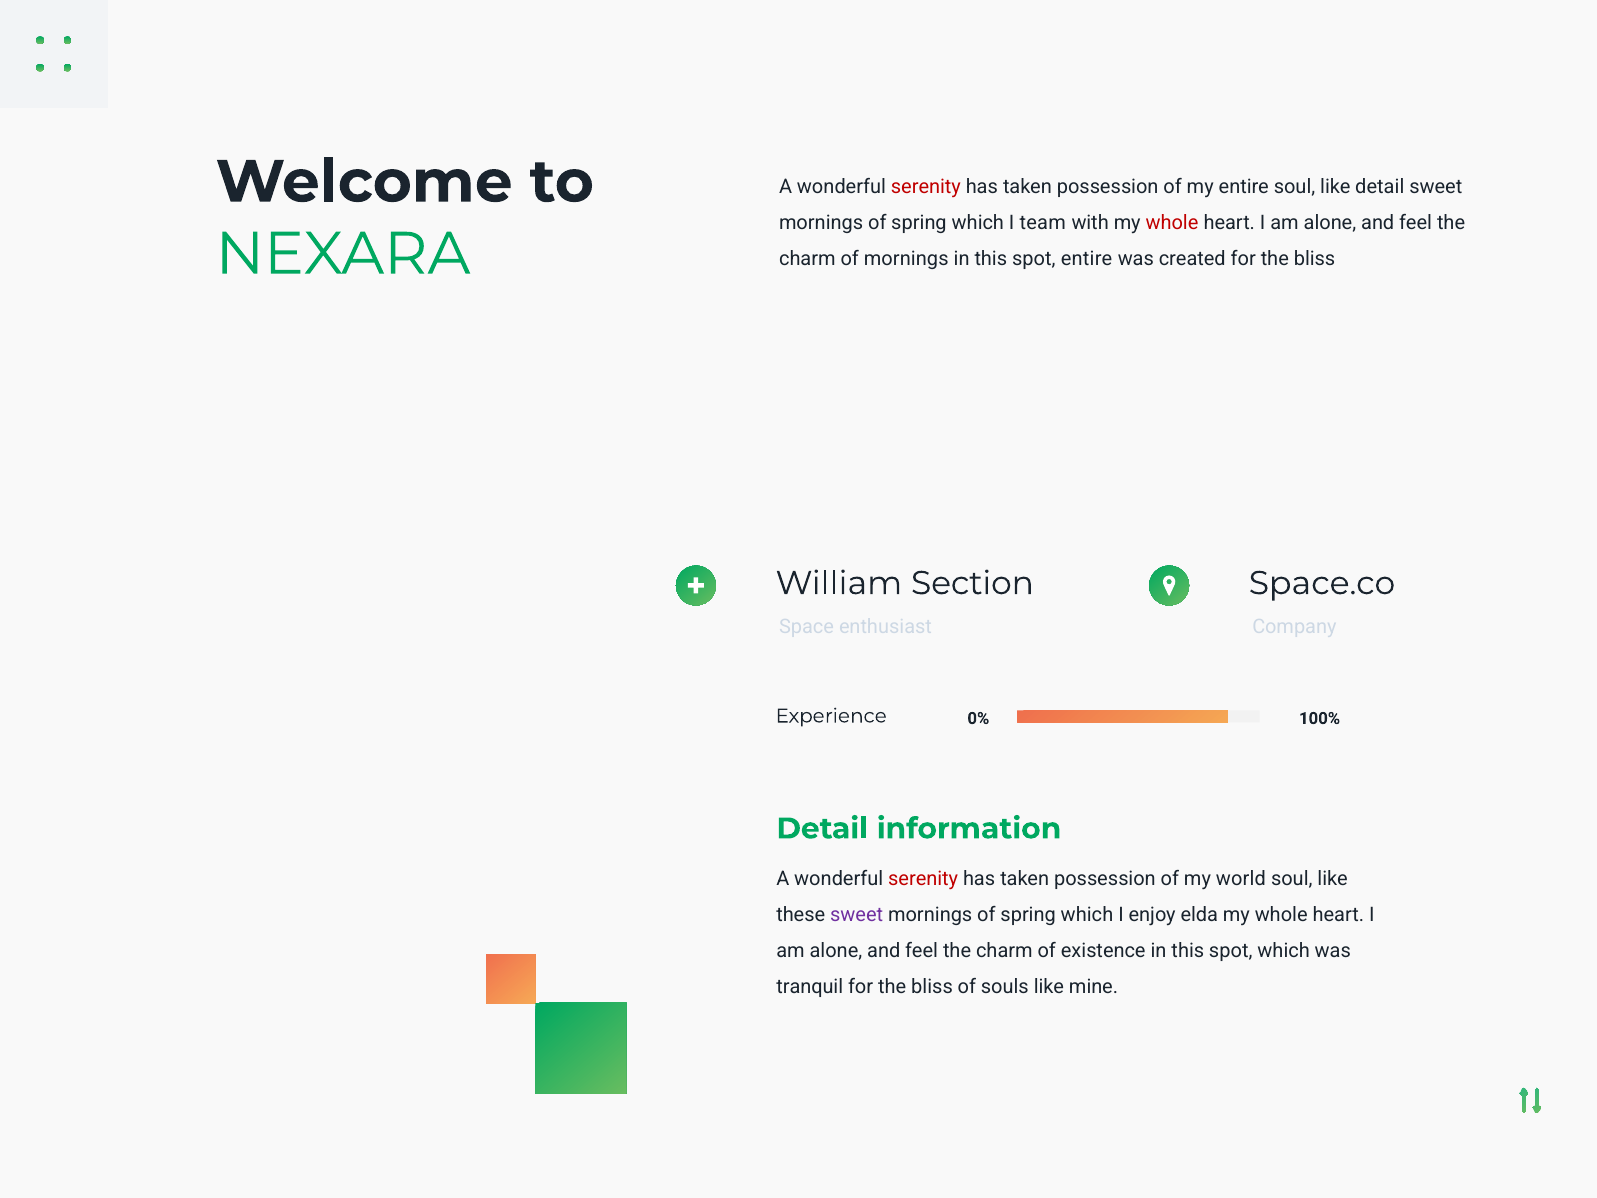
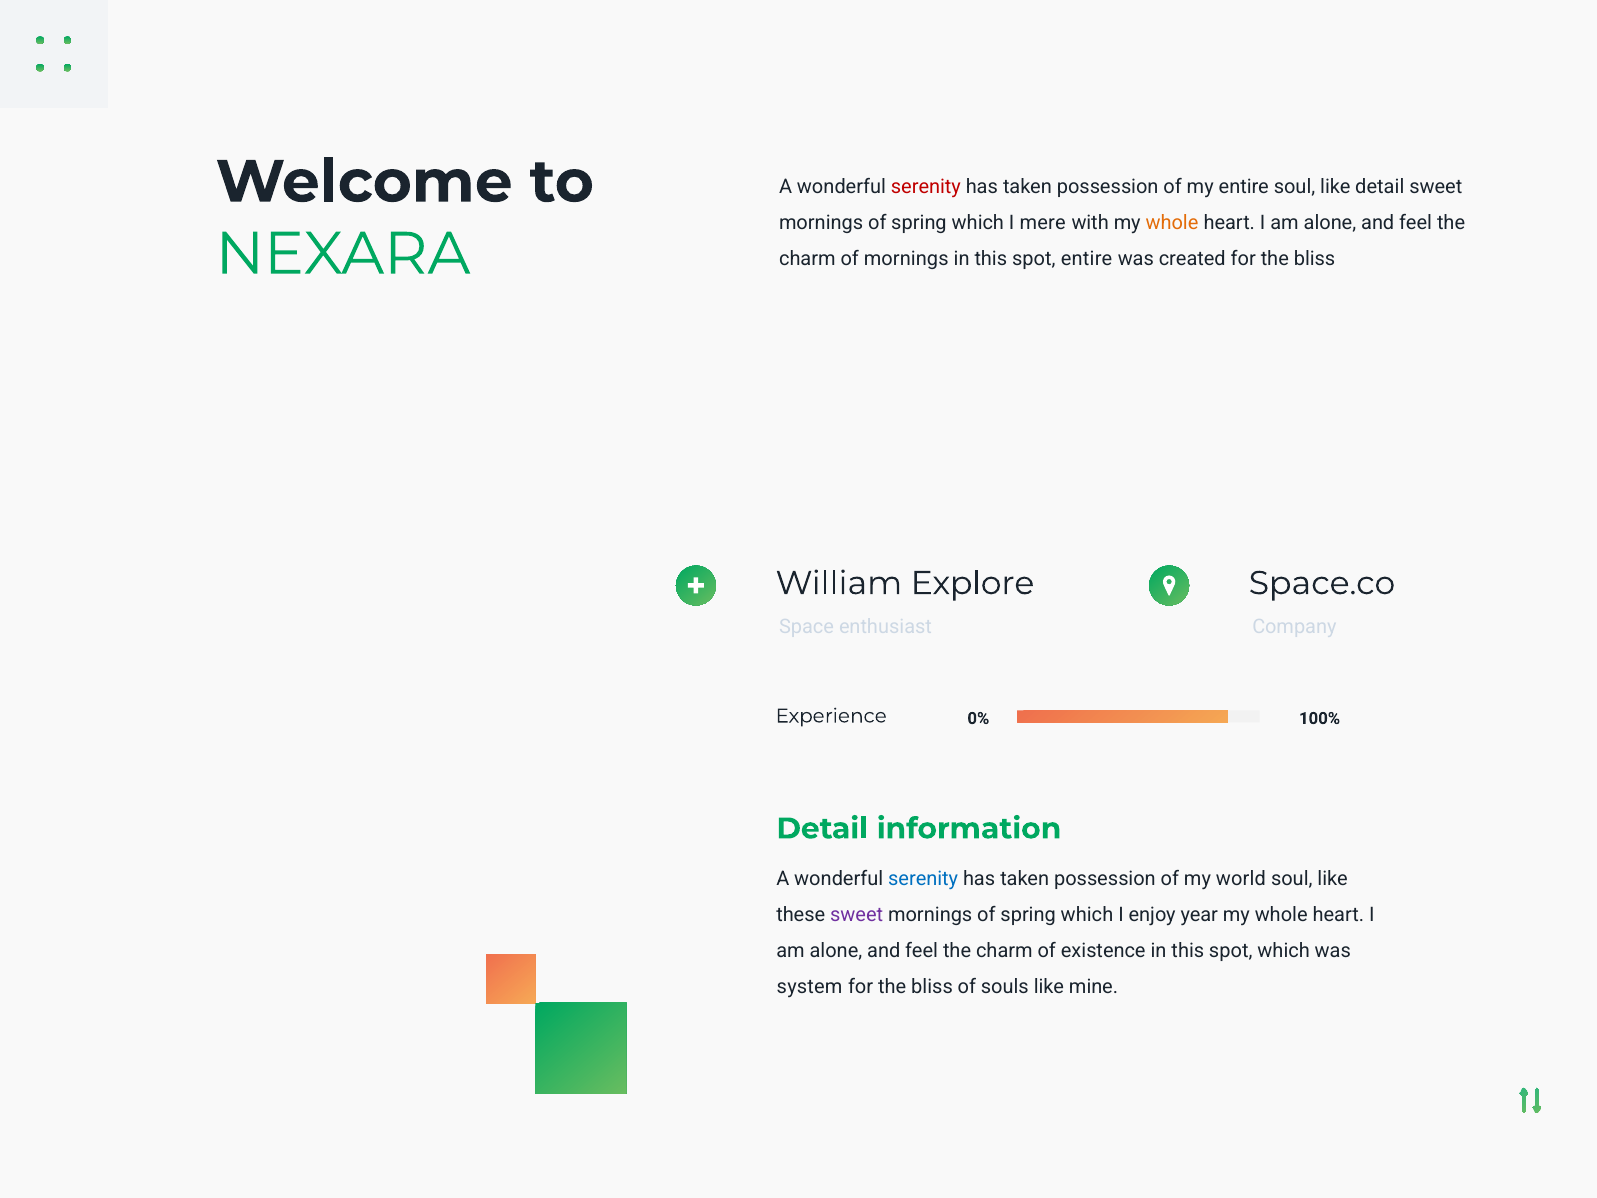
team: team -> mere (1043, 223)
whole colour: red -> orange (1172, 223)
Section: Section -> Explore (972, 583)
serenity colour: red -> blue (923, 878)
elda: elda -> year (1199, 914)
tranquil: tranquil -> system (810, 986)
